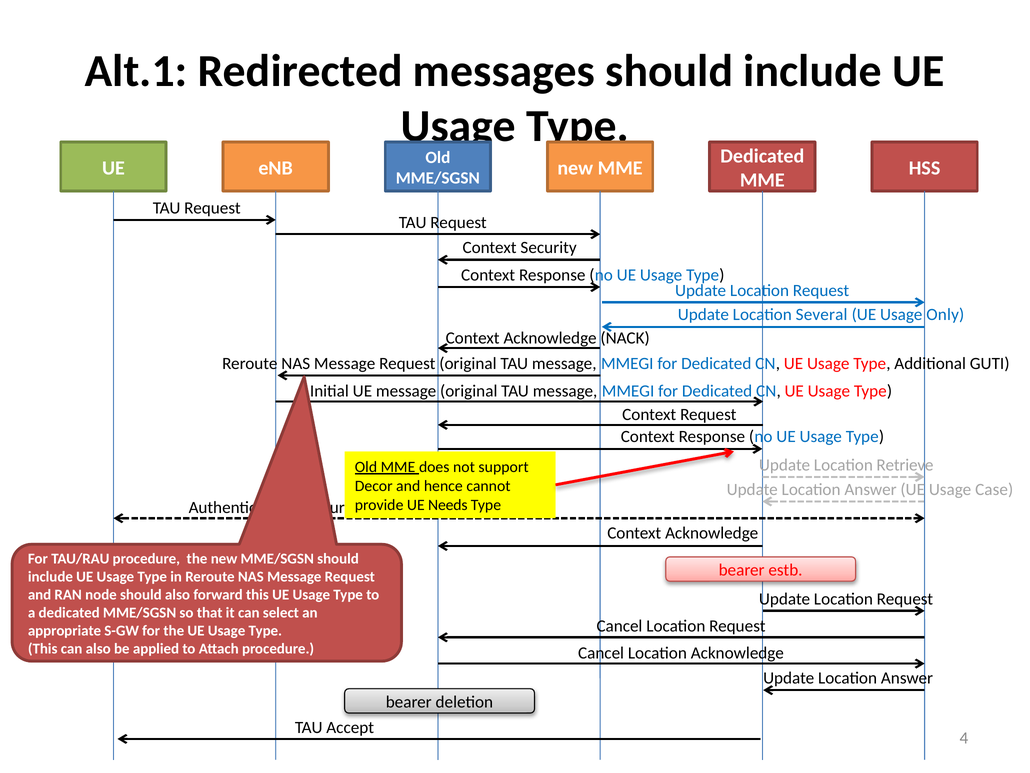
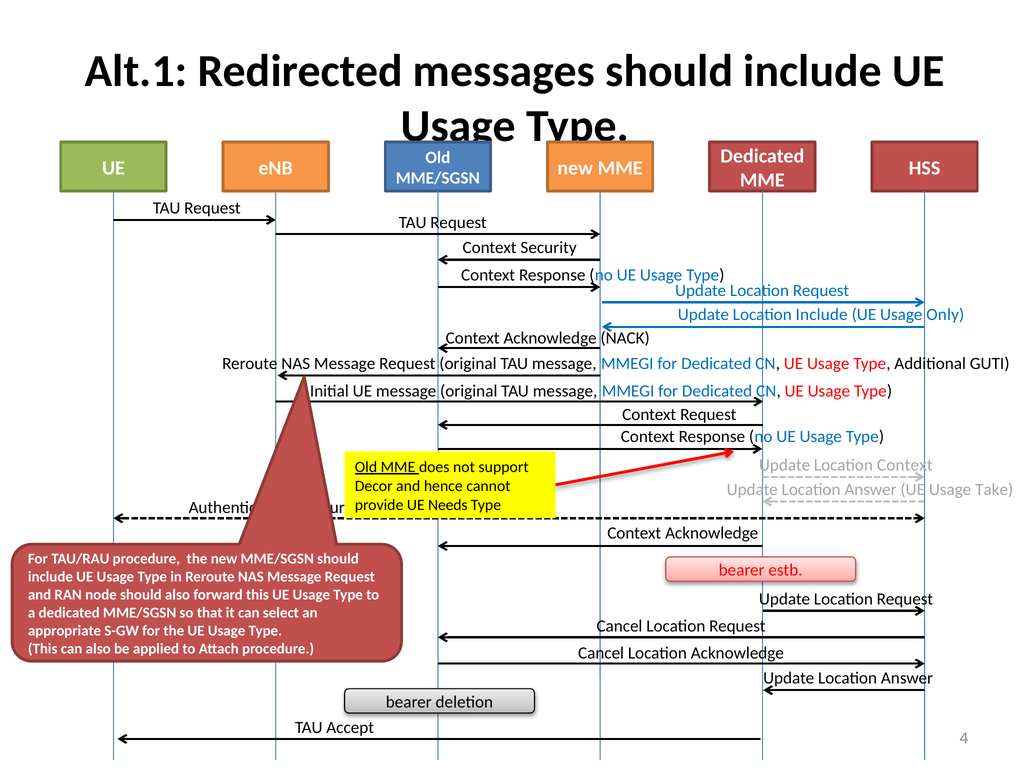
Location Several: Several -> Include (822, 315)
Location Retrieve: Retrieve -> Context (905, 465)
Case: Case -> Take (994, 489)
